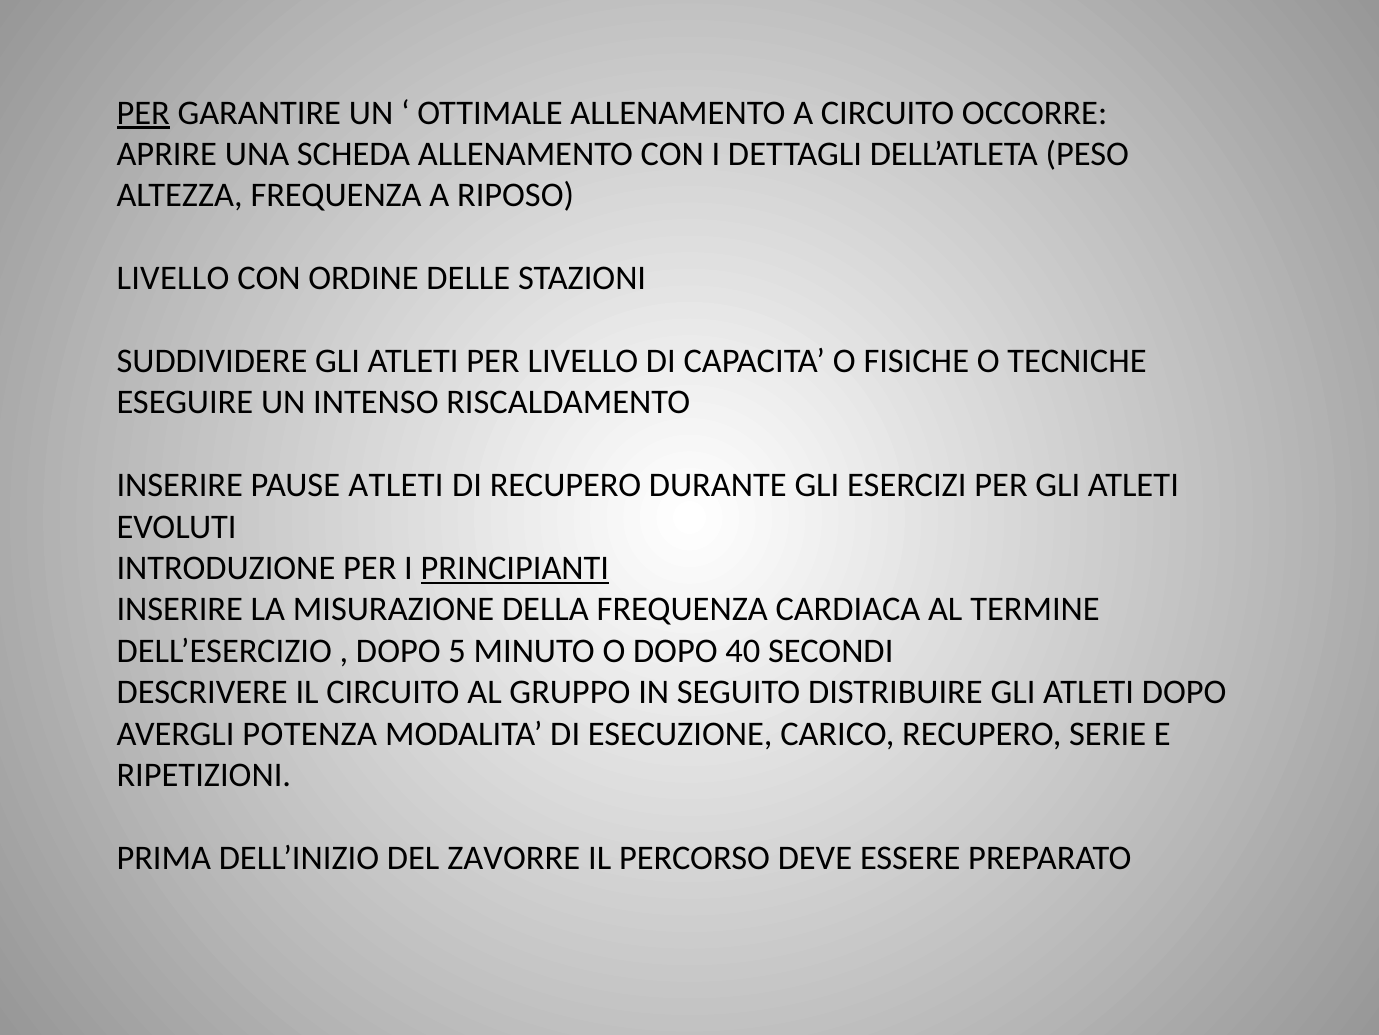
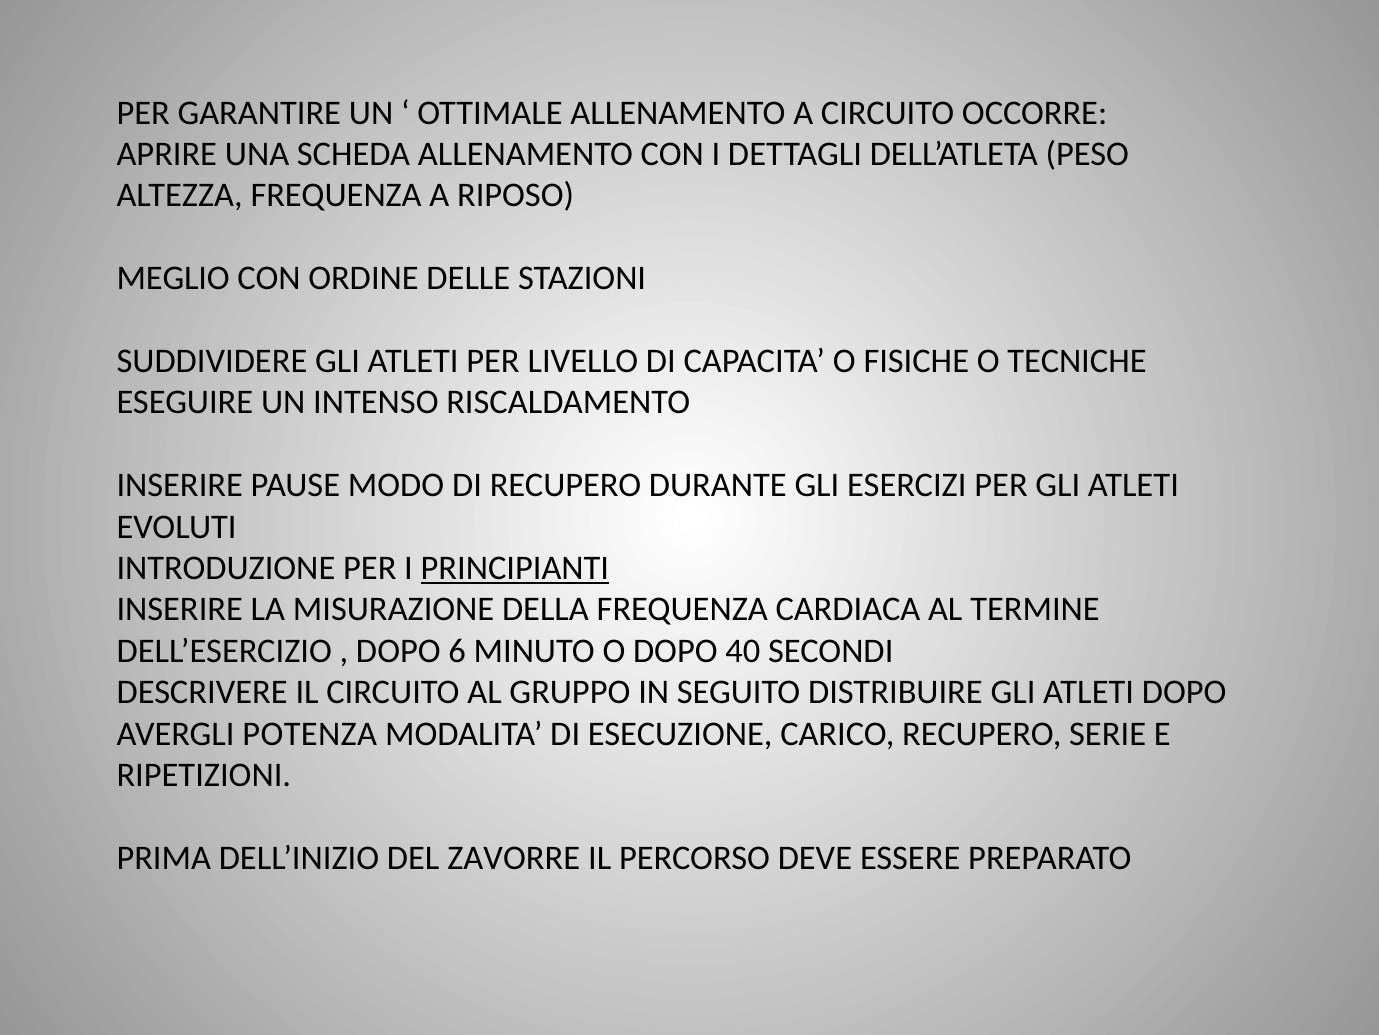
PER underline: present -> none (143, 113)
LIVELLO: LIVELLO -> MEGLIO (173, 278)
PAUSE ATLETI: ATLETI -> MODO (396, 485)
5: 5 -> 6 (457, 650)
